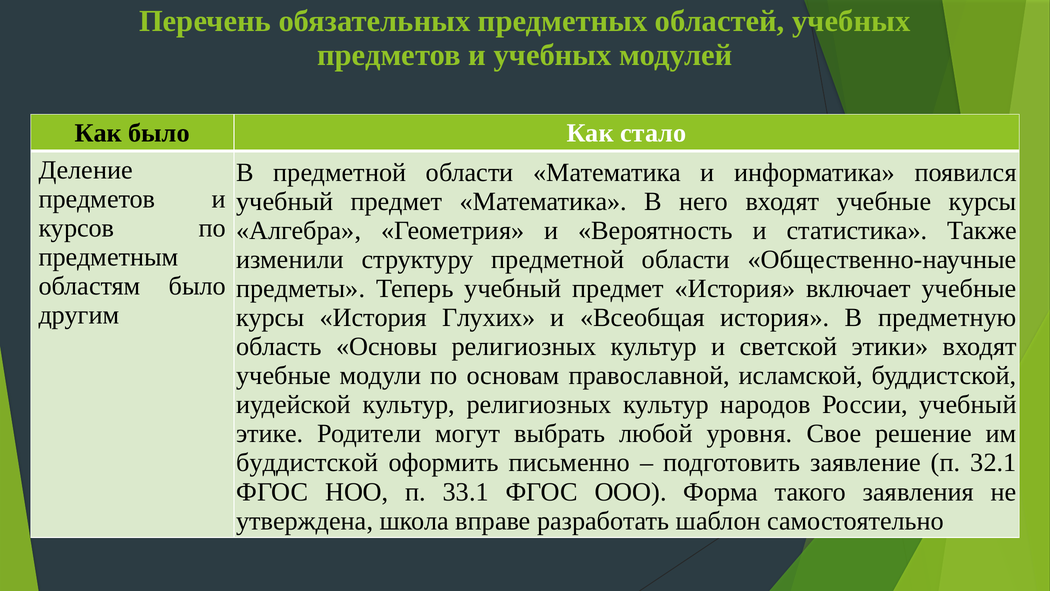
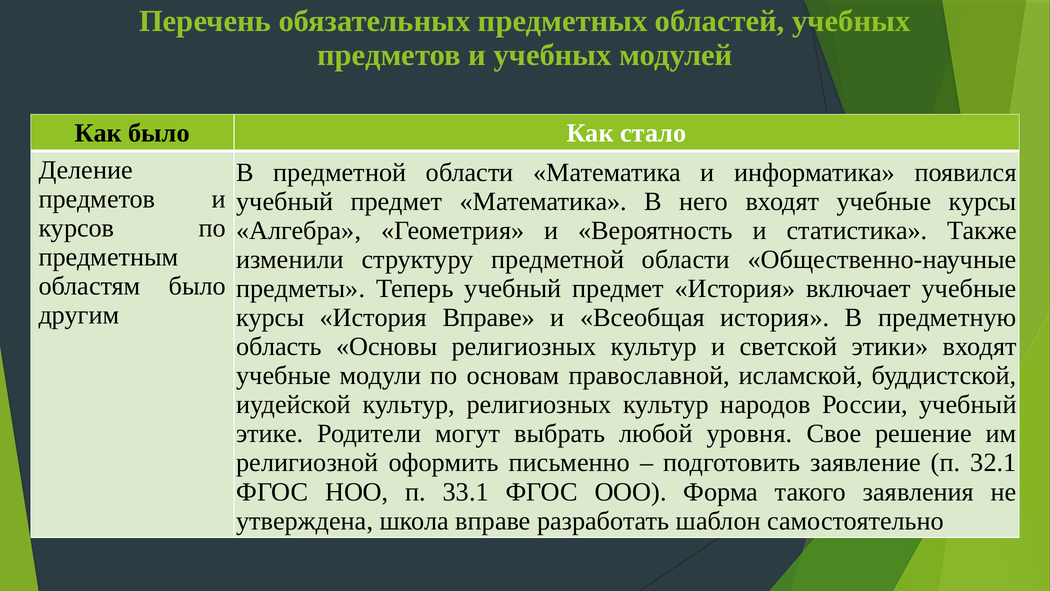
История Глухих: Глухих -> Вправе (489, 317)
буддистской: буддистской -> религиозной (307, 463)
